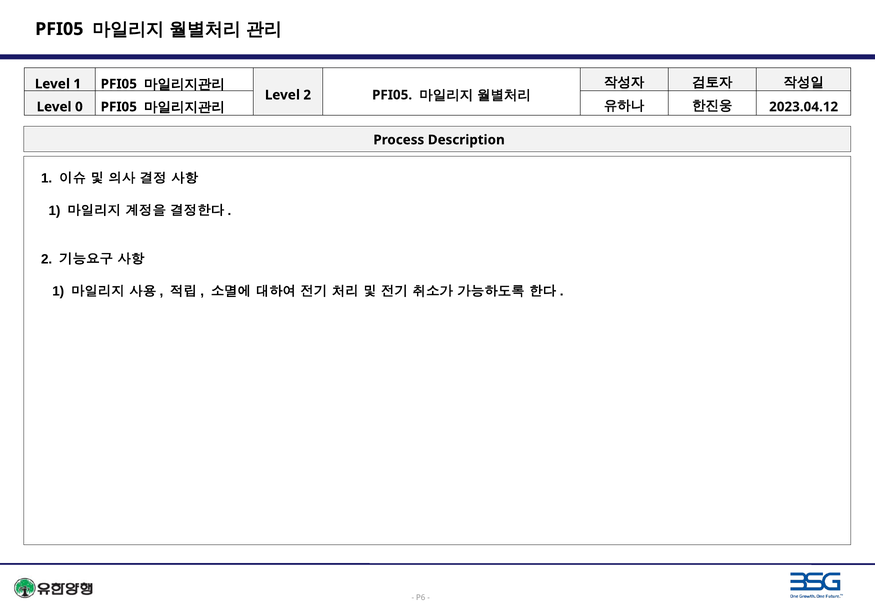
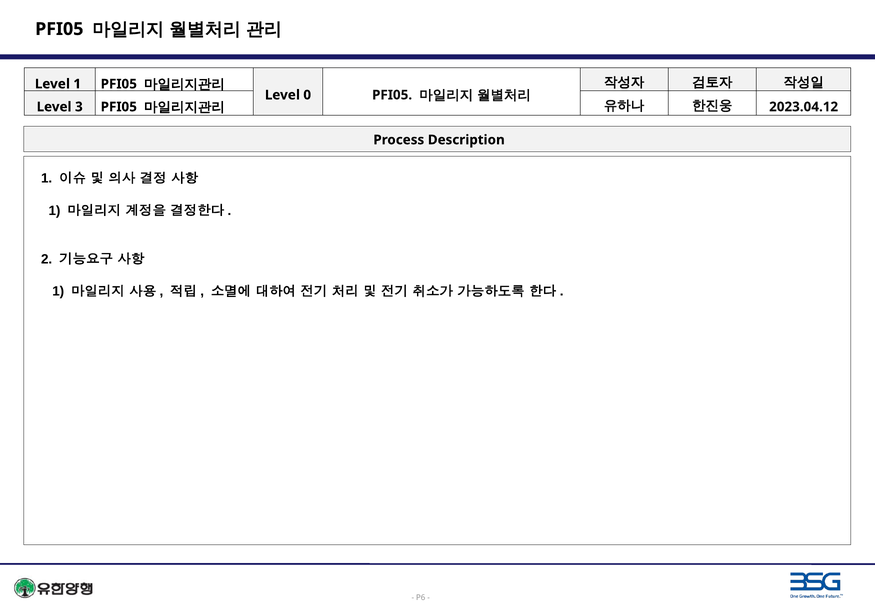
Level 2: 2 -> 0 (307, 95)
0: 0 -> 3 (79, 107)
